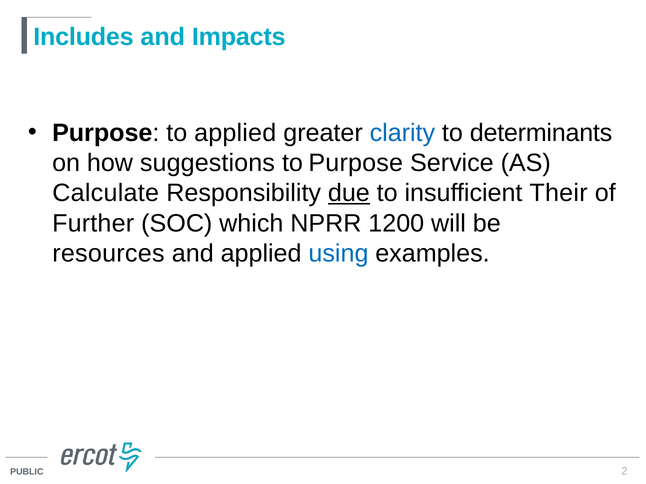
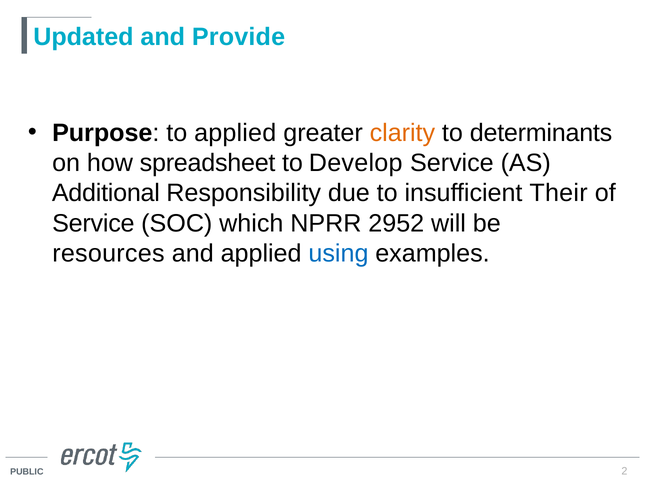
Includes: Includes -> Updated (83, 37)
Impacts: Impacts -> Provide (239, 37)
clarity colour: blue -> orange (402, 133)
suggestions: suggestions -> spreadsheet (208, 163)
to Purpose: Purpose -> Develop (356, 163)
Calculate: Calculate -> Additional (106, 193)
due underline: present -> none (349, 193)
Further: Further -> Service (93, 224)
1200: 1200 -> 2952 (396, 224)
